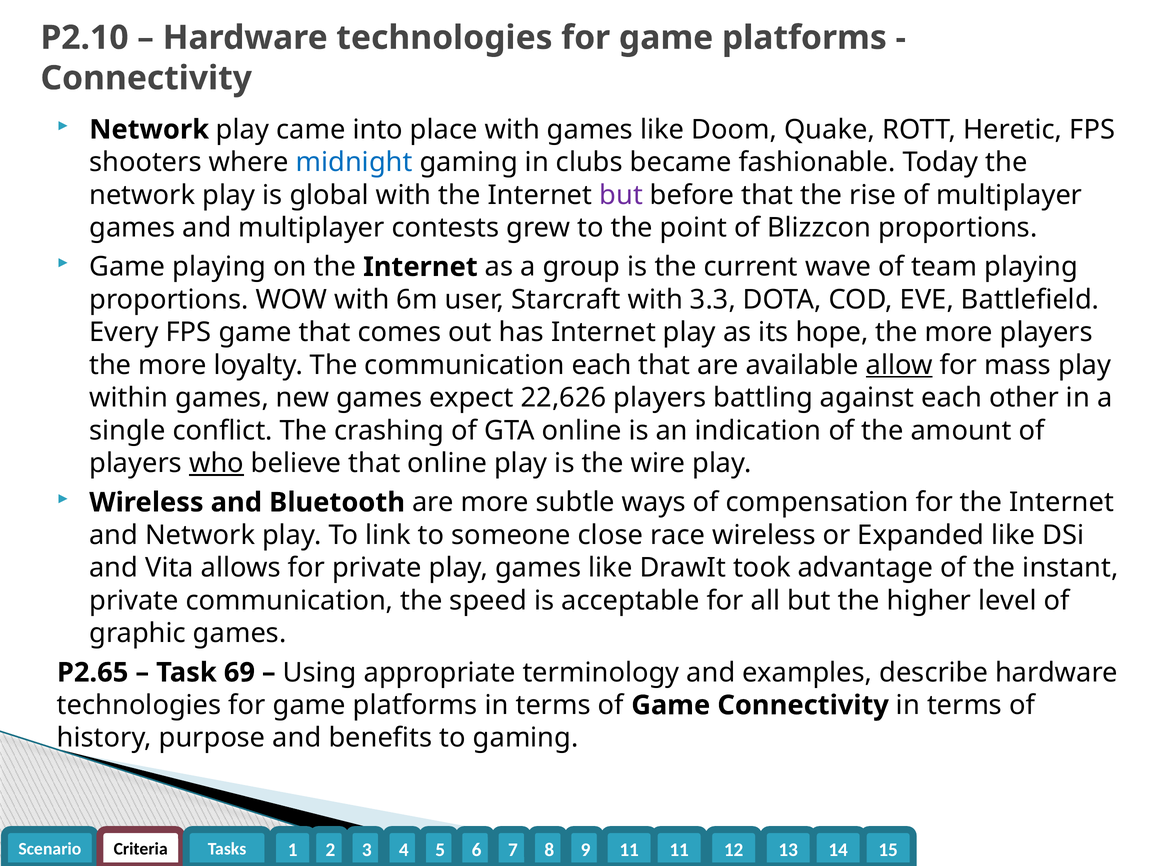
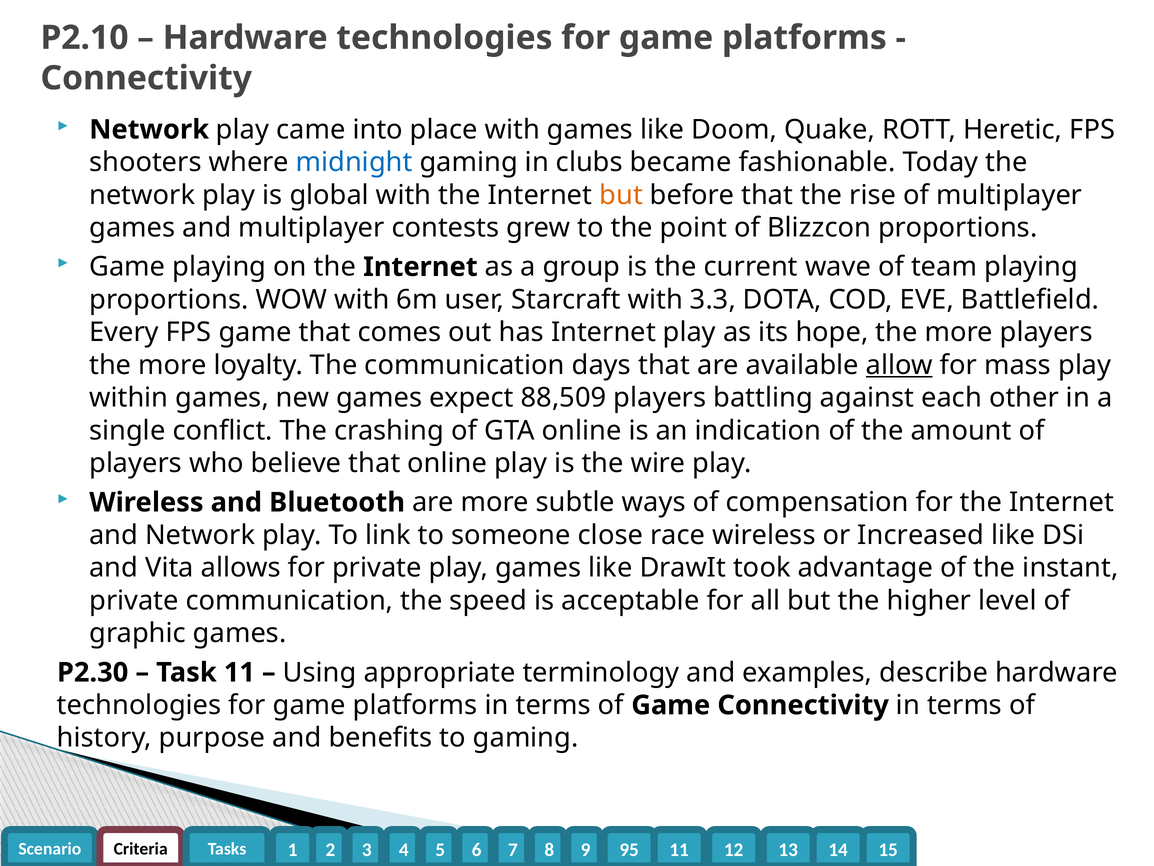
but colour: purple -> orange (621, 195)
communication each: each -> days (601, 365)
22,626: 22,626 -> 88,509 (564, 398)
who underline: present -> none (216, 463)
Expanded: Expanded -> Increased (921, 535)
P2.65: P2.65 -> P2.30 (93, 672)
Task 69: 69 -> 11 (239, 672)
11: 11 -> 95 (629, 849)
